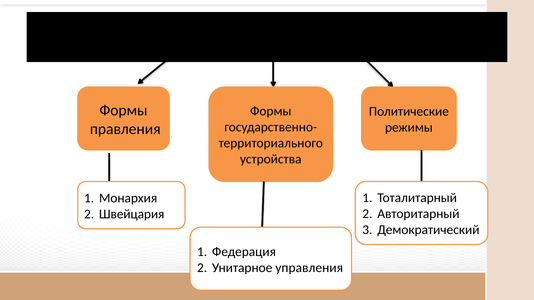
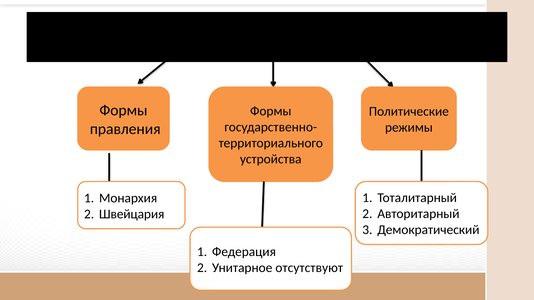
управления: управления -> отсутствуют (309, 268)
